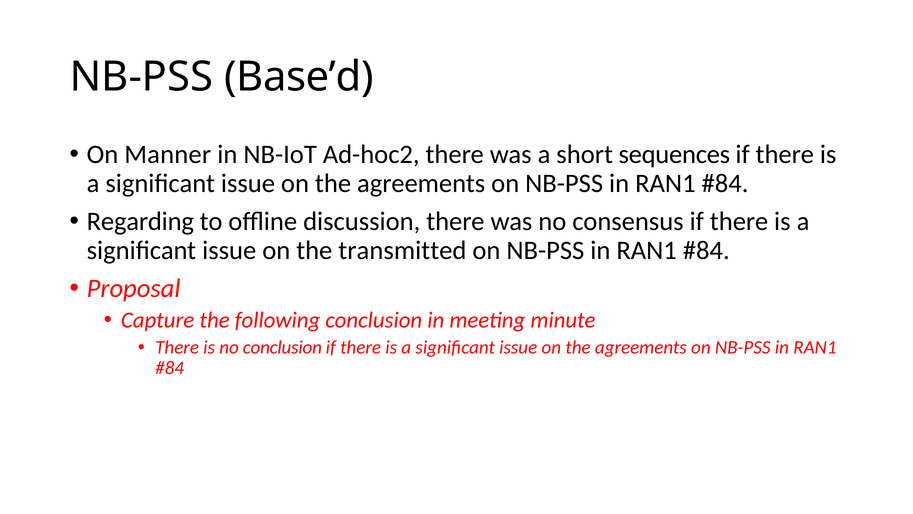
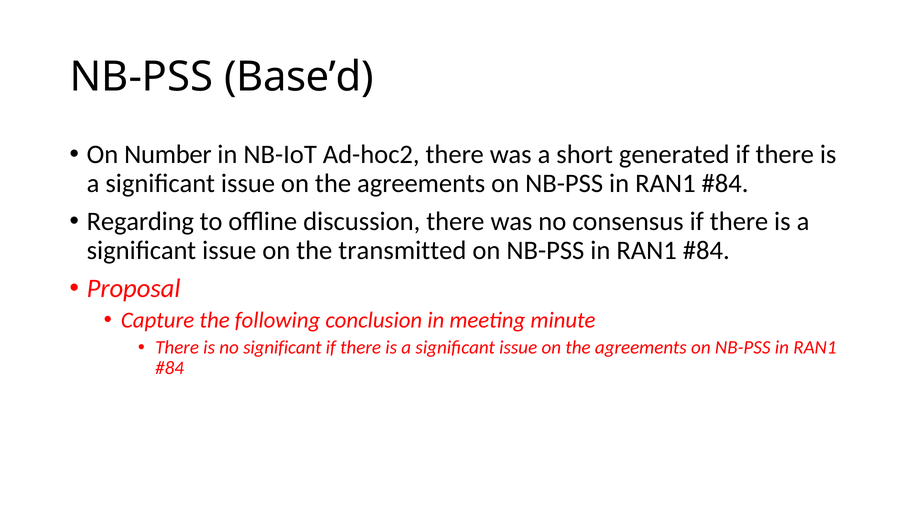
Manner: Manner -> Number (168, 154)
sequences: sequences -> generated (674, 154)
no conclusion: conclusion -> significant (282, 347)
